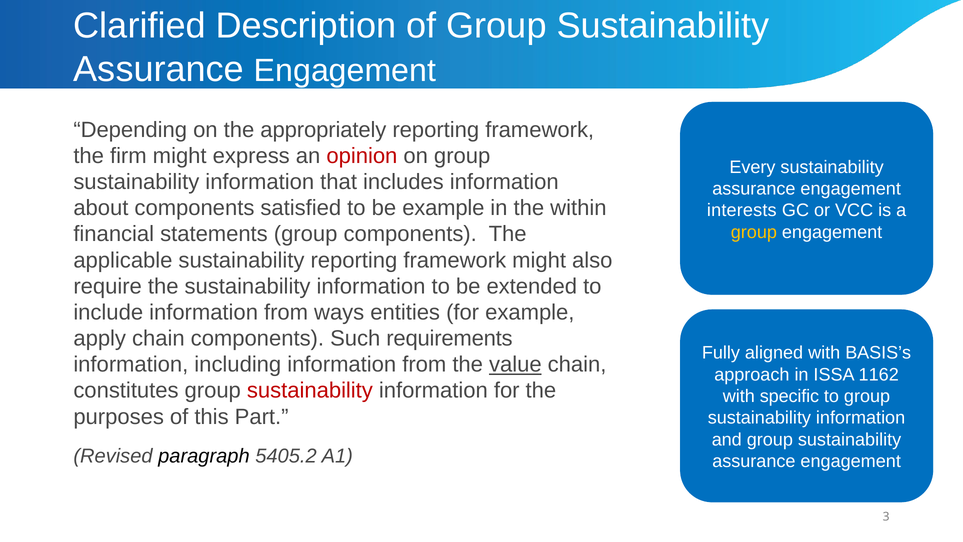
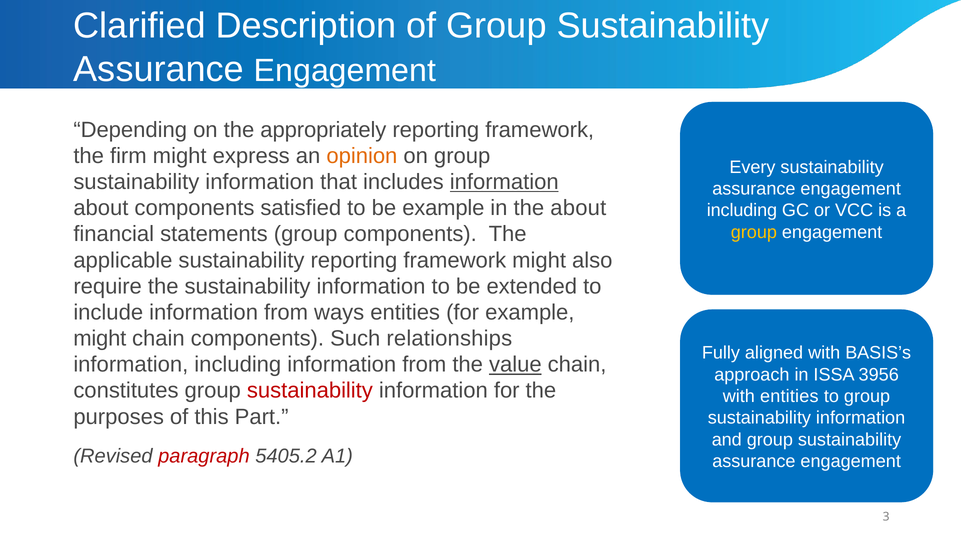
opinion colour: red -> orange (362, 156)
information underline: none -> present (504, 182)
the within: within -> about (578, 208)
interests: interests -> including (742, 210)
apply: apply -> might (100, 338)
requirements: requirements -> relationships (449, 338)
1162: 1162 -> 3956 (879, 374)
with specific: specific -> entities (789, 396)
paragraph colour: black -> red (204, 456)
